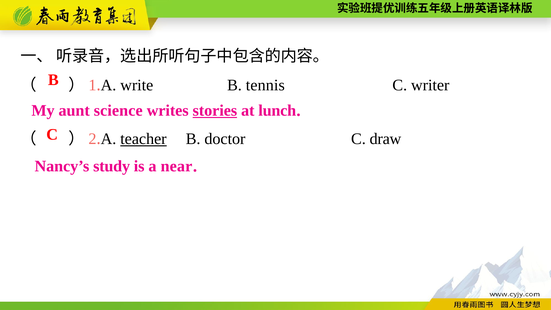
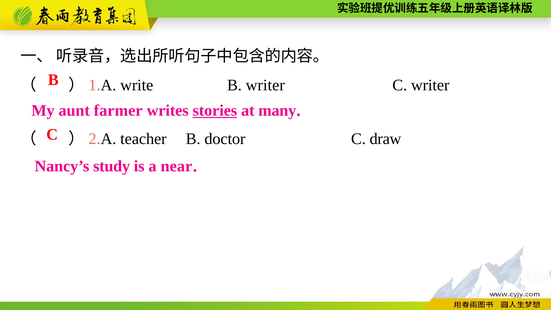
B tennis: tennis -> writer (265, 85)
science: science -> farmer (118, 111)
lunch: lunch -> many (277, 111)
teacher underline: present -> none (143, 139)
